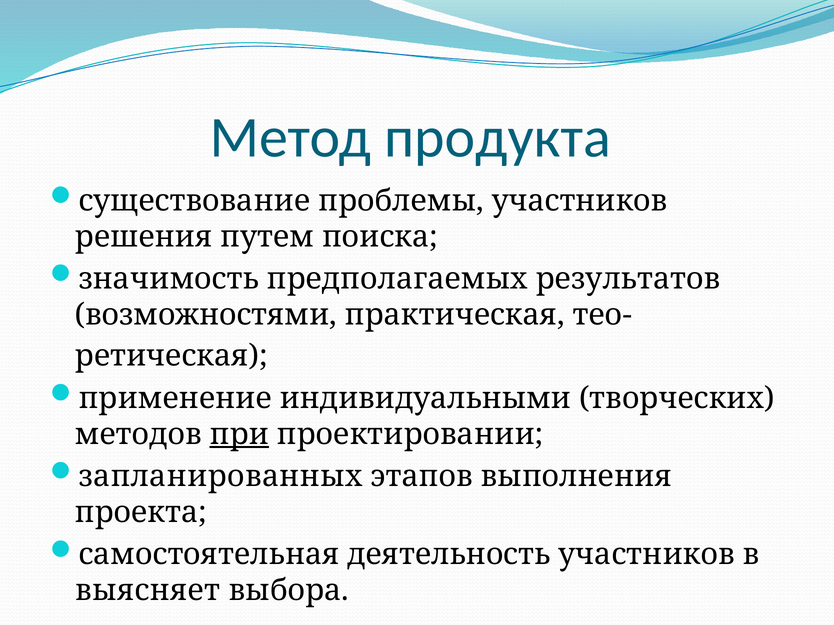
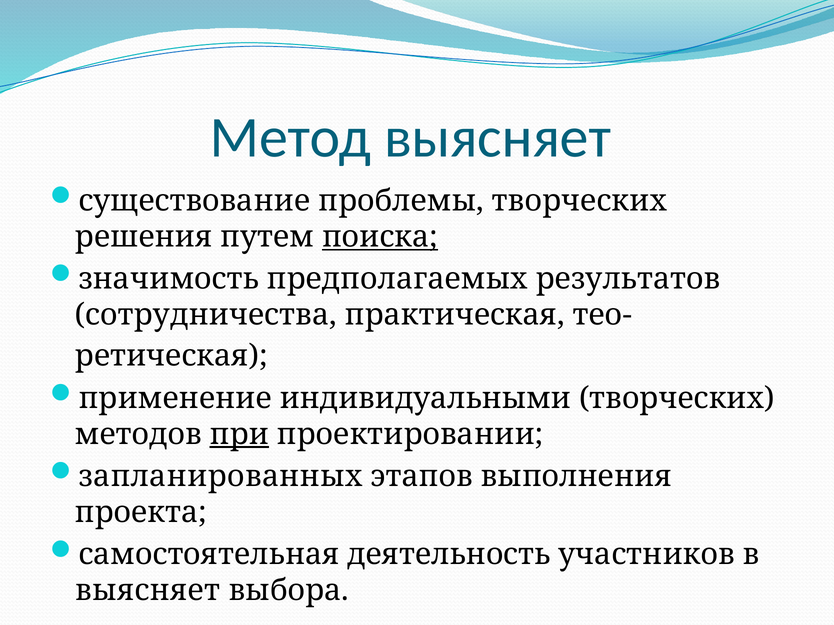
Метод продукта: продукта -> выясняет (497, 138)
проблемы участников: участников -> творческих (579, 201)
поиска underline: none -> present (380, 237)
возможностями: возможностями -> сотрудничества (206, 315)
